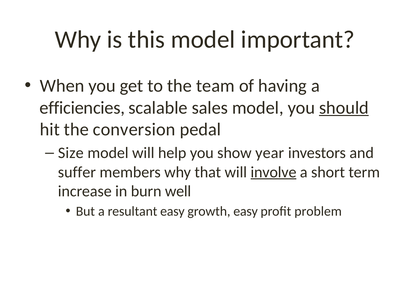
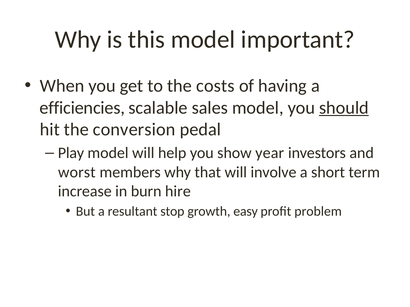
team: team -> costs (215, 86)
Size: Size -> Play (71, 153)
suffer: suffer -> worst (77, 172)
involve underline: present -> none (273, 172)
well: well -> hire (178, 192)
resultant easy: easy -> stop (172, 212)
